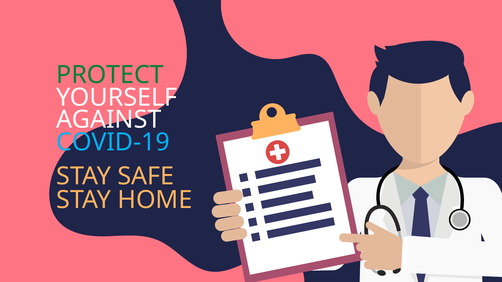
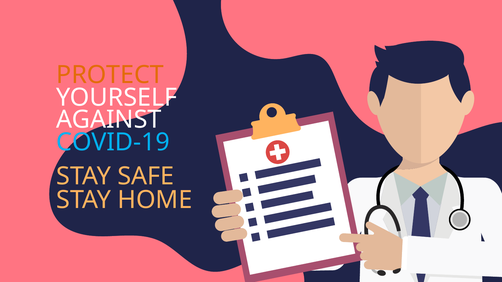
PROTECT colour: green -> orange (110, 75)
